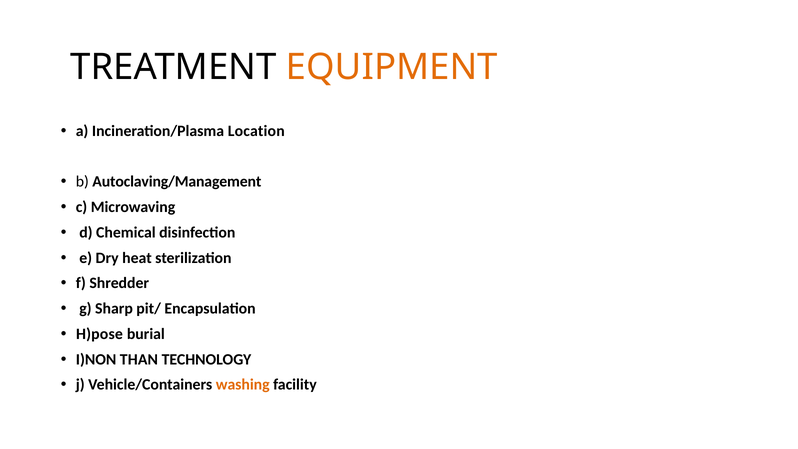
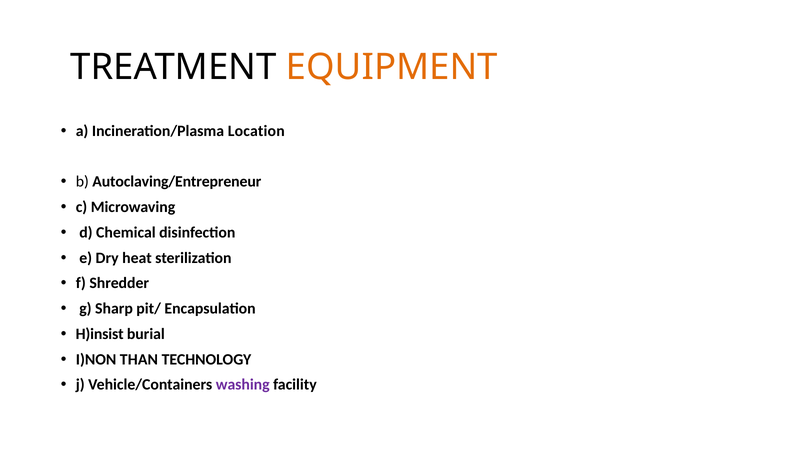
Autoclaving/Management: Autoclaving/Management -> Autoclaving/Entrepreneur (177, 182)
H)pose: H)pose -> H)insist (100, 334)
washing colour: orange -> purple (243, 385)
